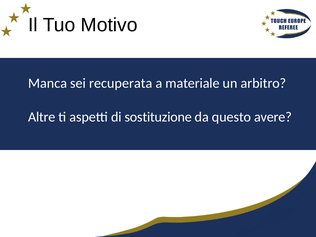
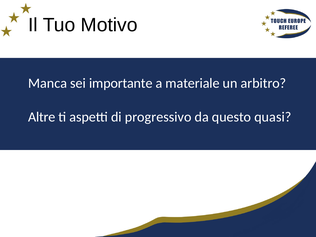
recuperata: recuperata -> importante (121, 83)
sostituzione: sostituzione -> progressivo (158, 117)
avere: avere -> quasi (273, 117)
